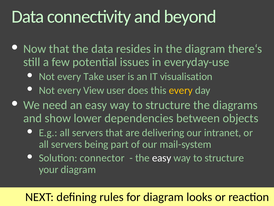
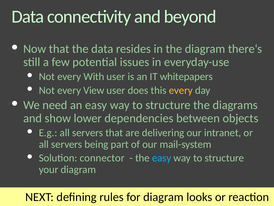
Take: Take -> With (94, 76)
visualisation: visualisation -> whitepapers (186, 76)
easy colour: white -> light blue (162, 158)
